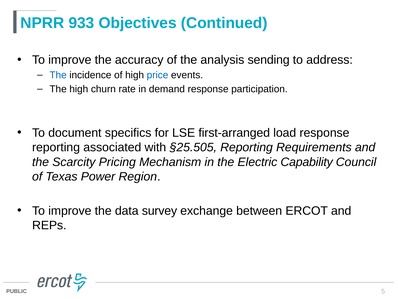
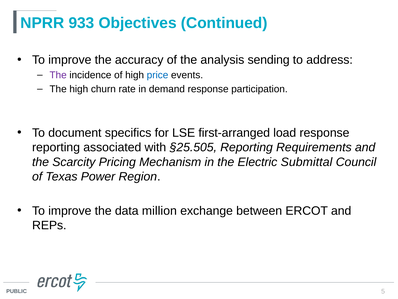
The colour: blue -> purple (58, 75)
Capability: Capability -> Submittal (307, 162)
survey: survey -> million (159, 210)
